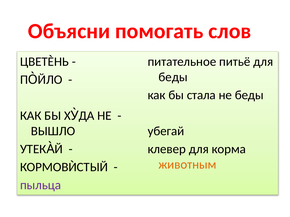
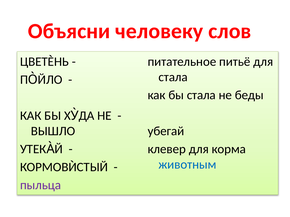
помогать: помогать -> человеку (159, 31)
беды: беды -> стала (173, 77)
животным colour: orange -> blue (187, 165)
